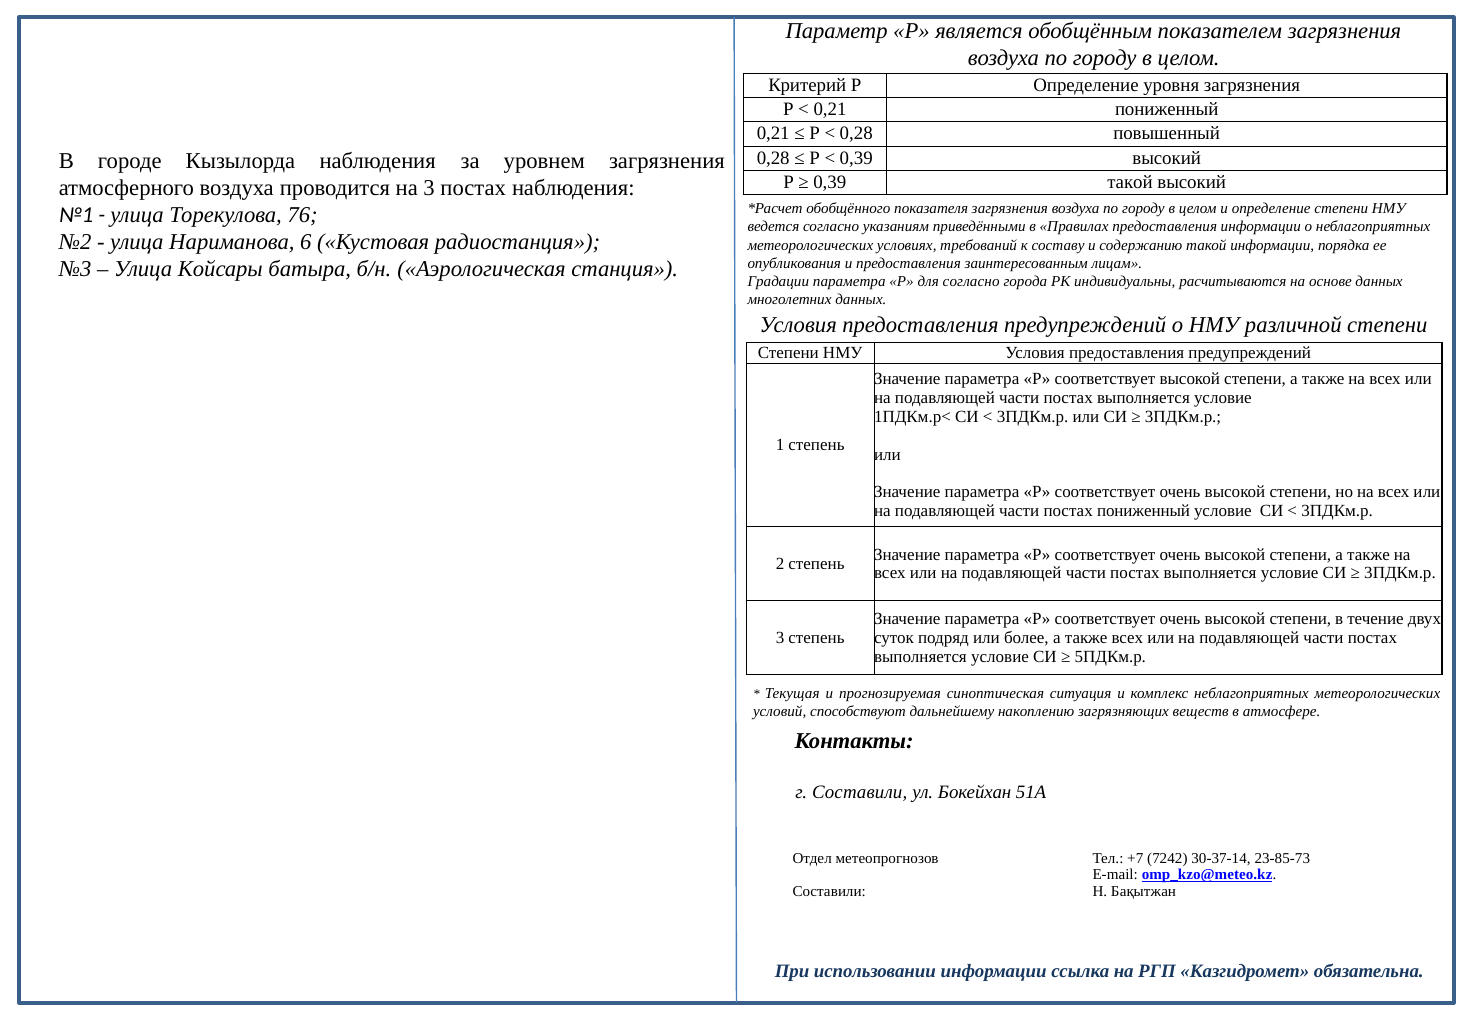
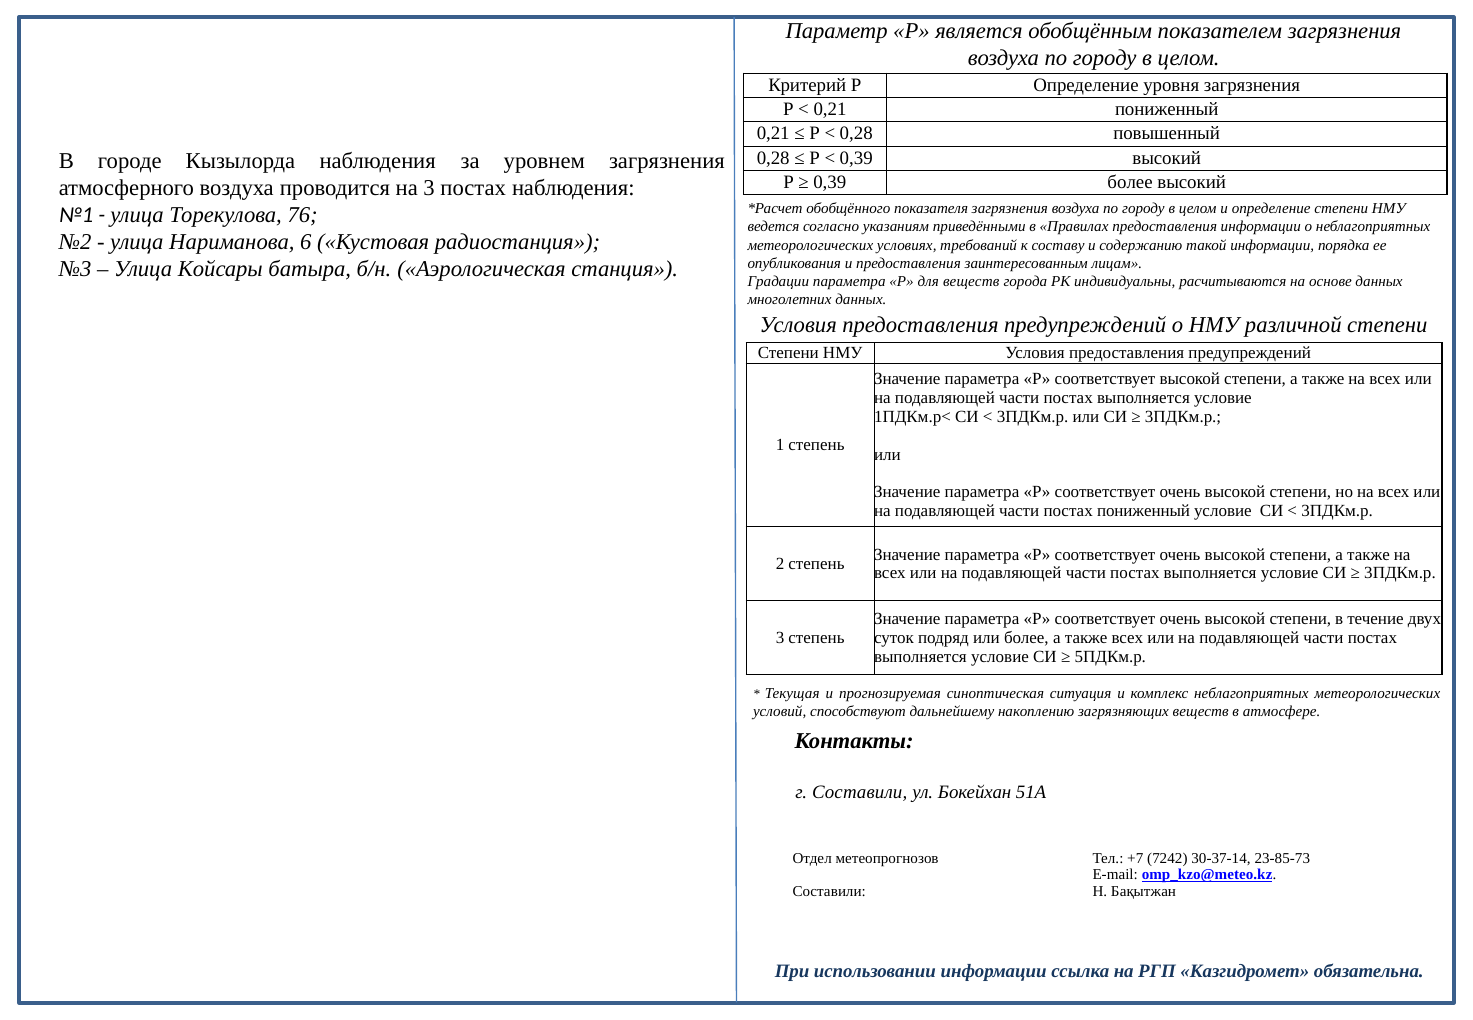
0,39 такой: такой -> более (1130, 182)
для согласно: согласно -> веществ (971, 281)
